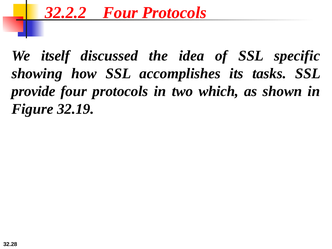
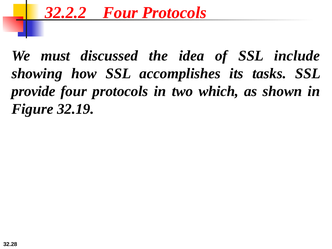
itself: itself -> must (55, 56)
specific: specific -> include (297, 56)
